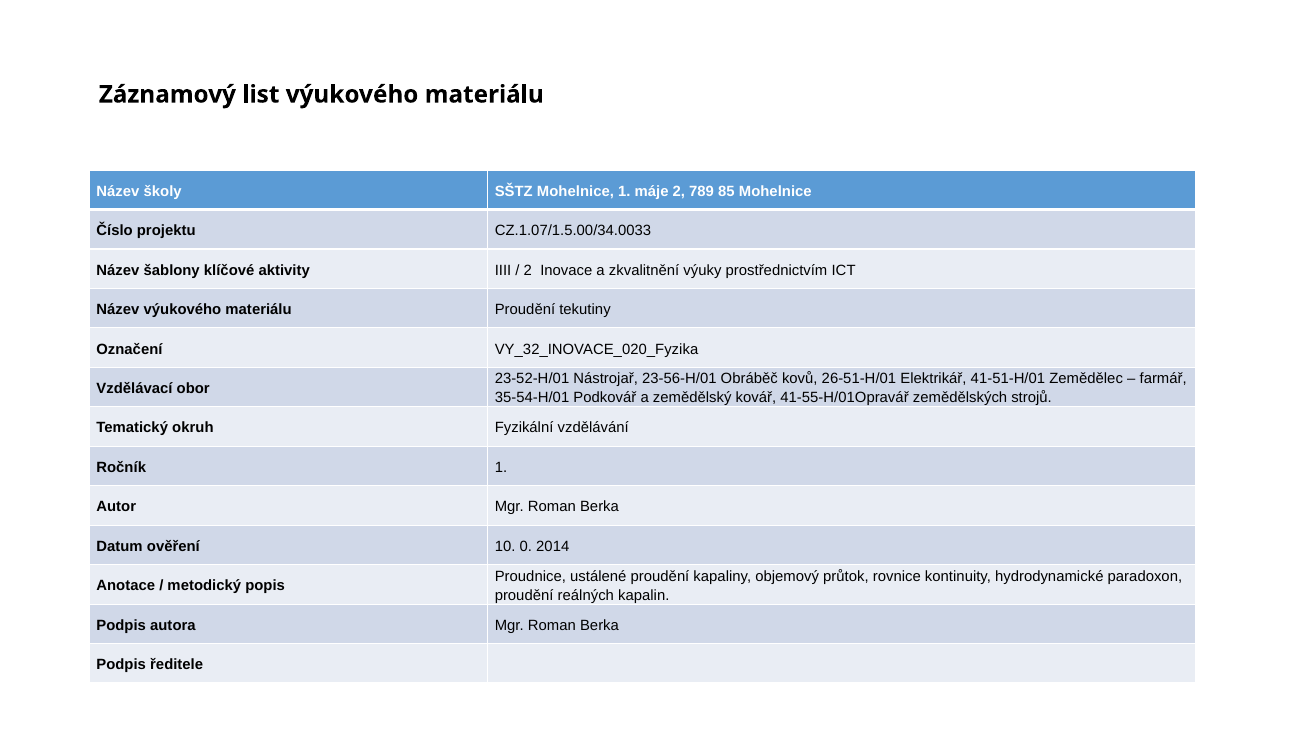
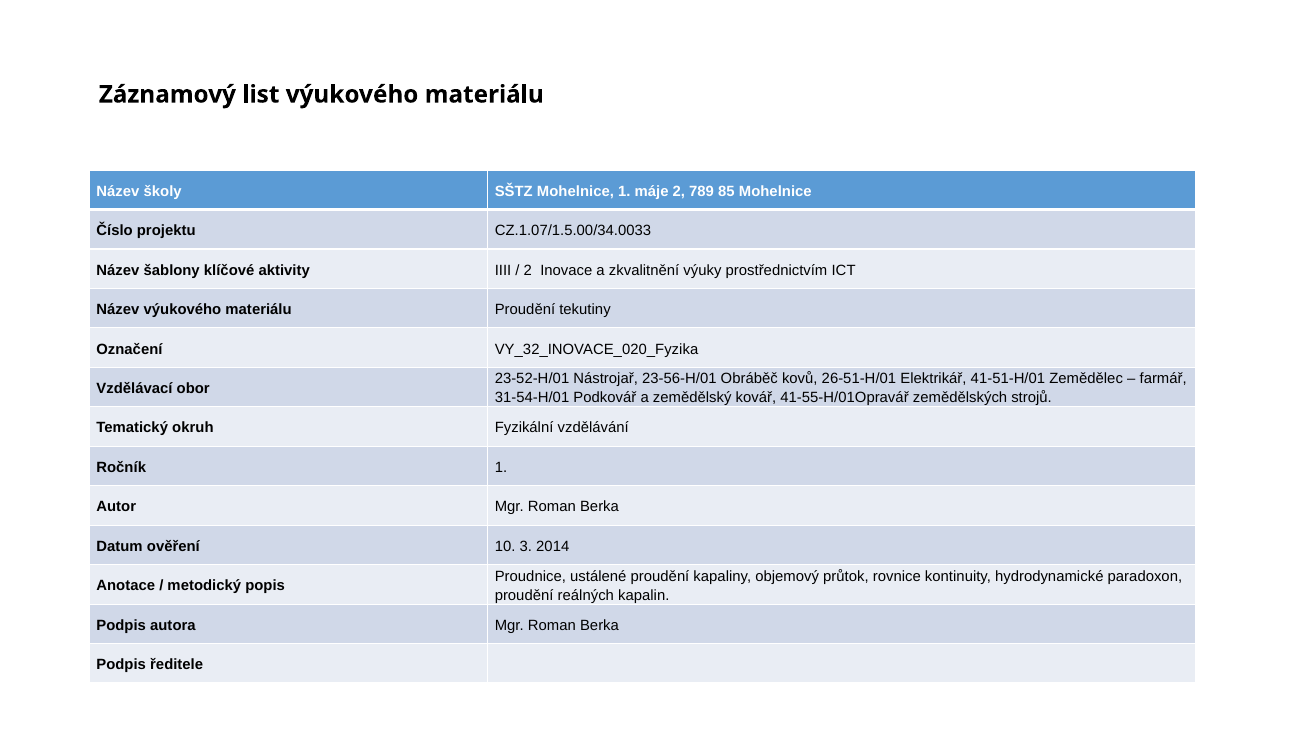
35-54-H/01: 35-54-H/01 -> 31-54-H/01 (532, 398)
0: 0 -> 3 (526, 547)
